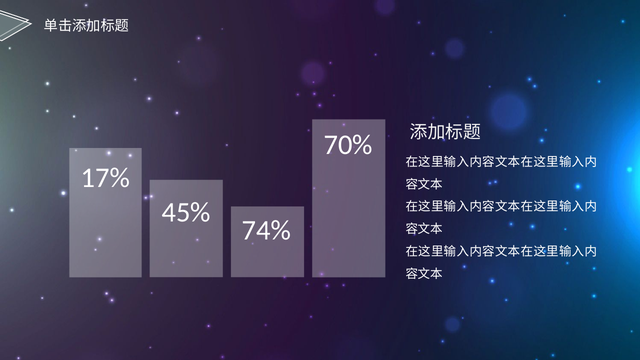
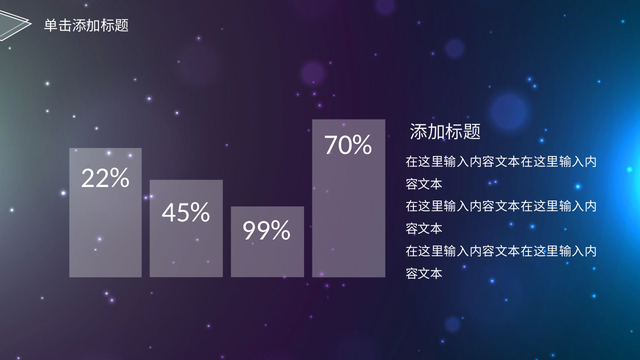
17%: 17% -> 22% (105, 178)
74%: 74% -> 99% (266, 231)
